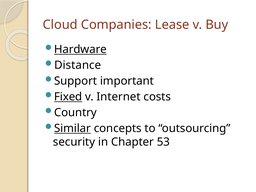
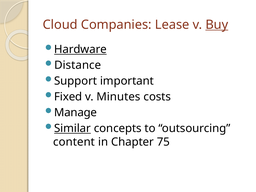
Buy underline: none -> present (217, 25)
Fixed underline: present -> none (68, 97)
Internet: Internet -> Minutes (118, 97)
Country: Country -> Manage (76, 113)
security: security -> content (74, 142)
53: 53 -> 75 (163, 142)
